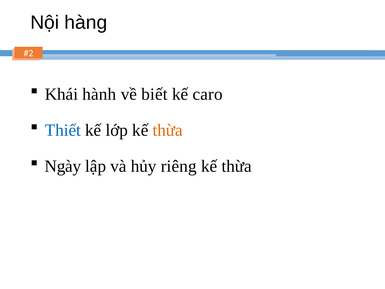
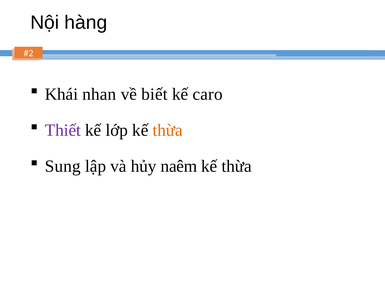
hành: hành -> nhan (99, 94)
Thiết colour: blue -> purple (63, 130)
Ngày: Ngày -> Sung (63, 166)
riêng: riêng -> naêm (179, 166)
